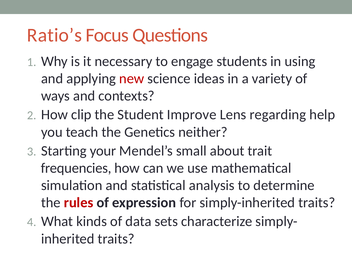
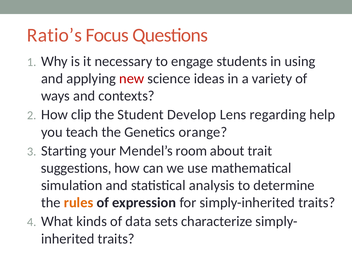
Improve: Improve -> Develop (192, 115)
neither: neither -> orange (203, 132)
small: small -> room (191, 151)
frequencies: frequencies -> suggestions (76, 168)
rules colour: red -> orange (79, 203)
